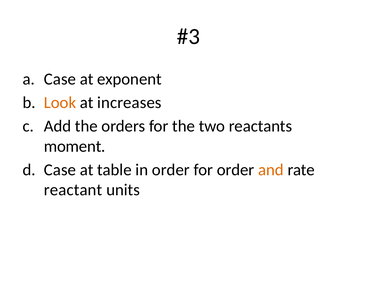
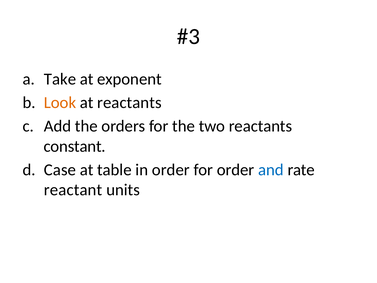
Case: Case -> Take (60, 79)
at increases: increases -> reactants (129, 103)
moment: moment -> constant (75, 146)
and colour: orange -> blue (271, 170)
